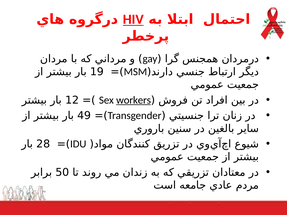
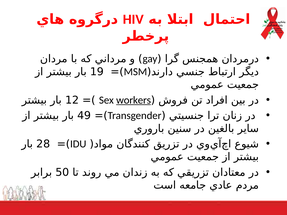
HIV underline: present -> none (133, 19)
